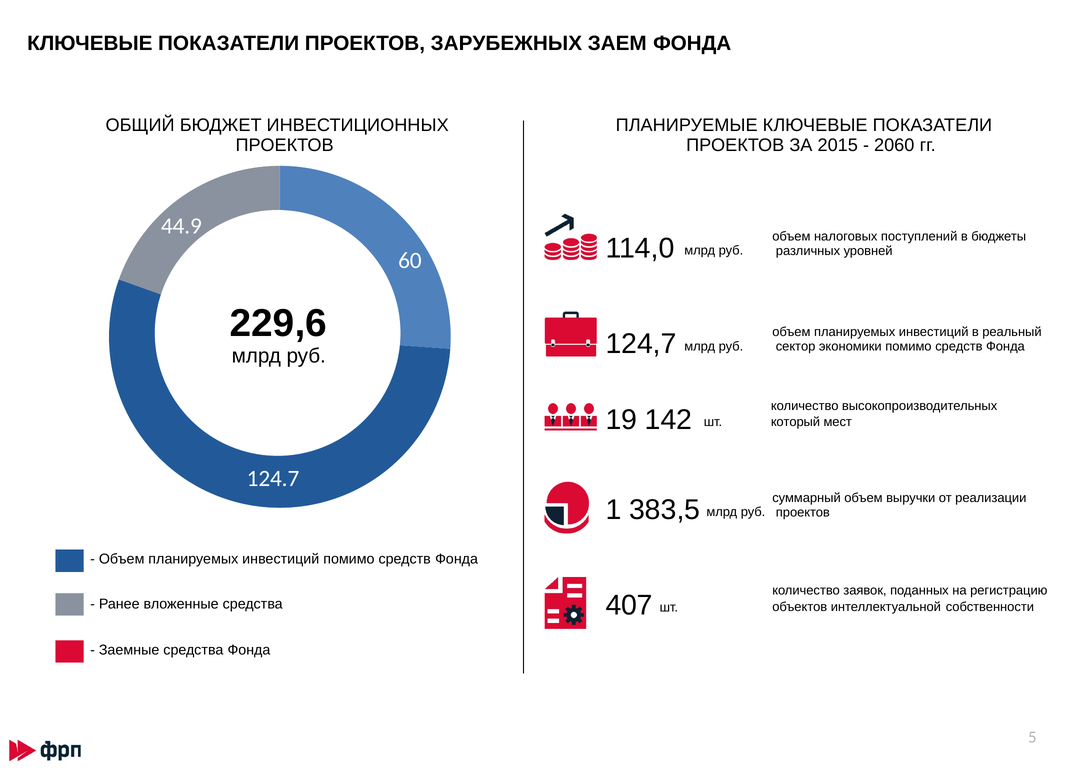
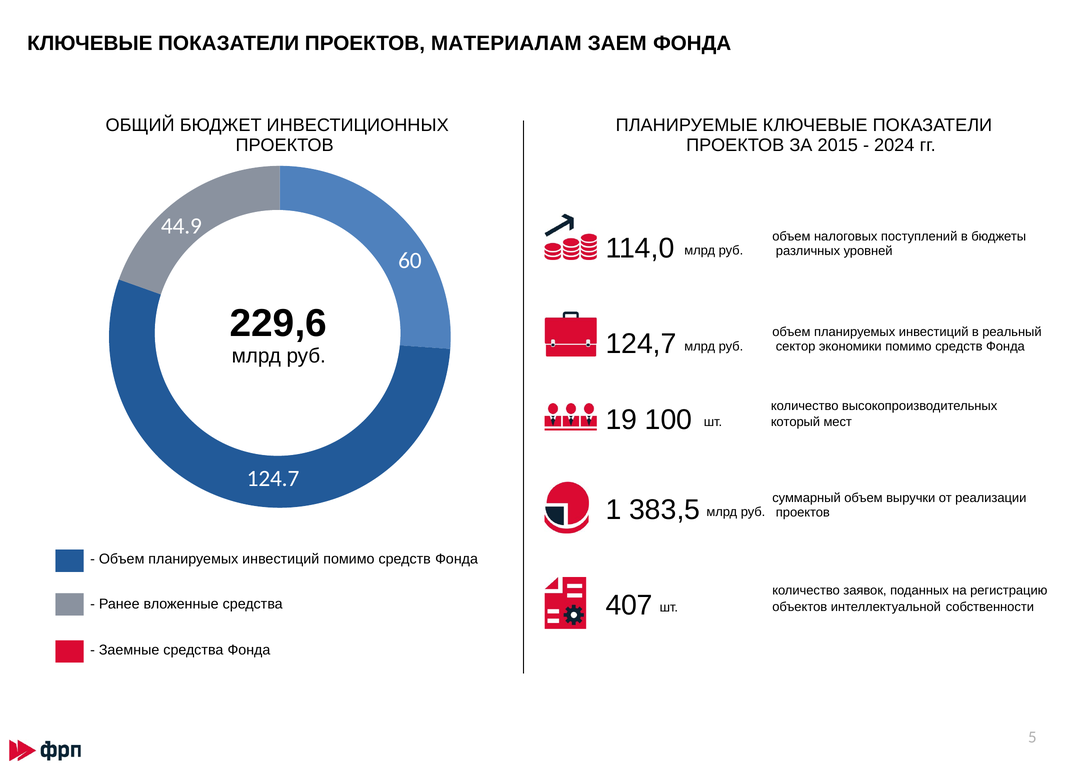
ЗАРУБЕЖНЫХ: ЗАРУБЕЖНЫХ -> МАТЕРИАЛАМ (506, 43)
2060: 2060 -> 2024 (894, 145)
142: 142 -> 100 (669, 419)
